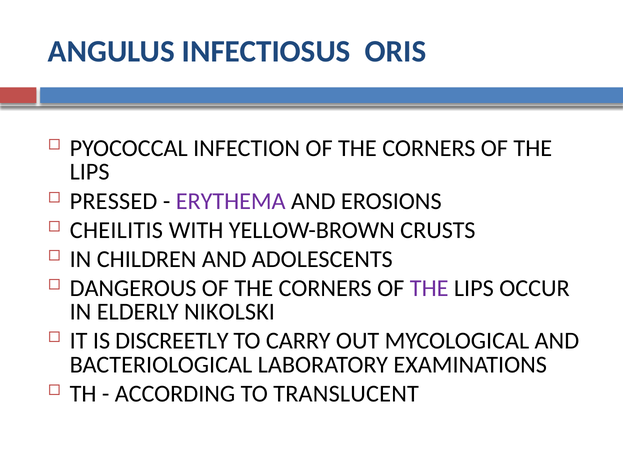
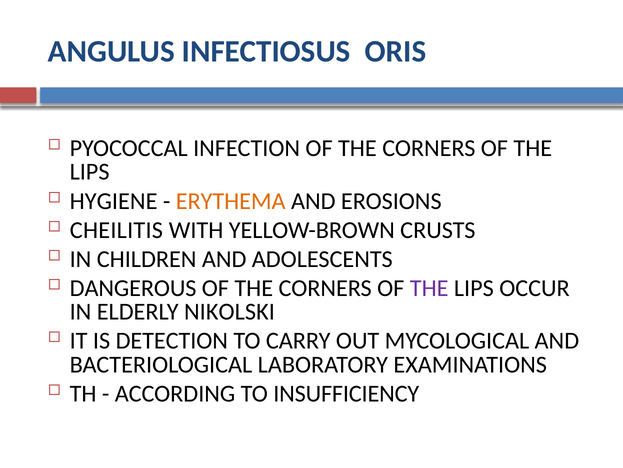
PRESSED: PRESSED -> HYGIENE (114, 201)
ERYTHEMA colour: purple -> orange (231, 201)
DISCREETLY: DISCREETLY -> DETECTION (172, 340)
TRANSLUCENT: TRANSLUCENT -> INSUFFICIENCY (346, 393)
